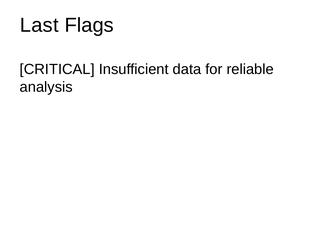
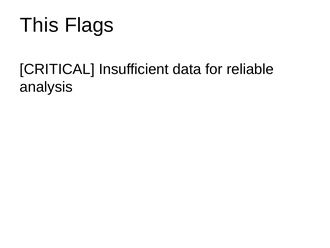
Last: Last -> This (39, 25)
